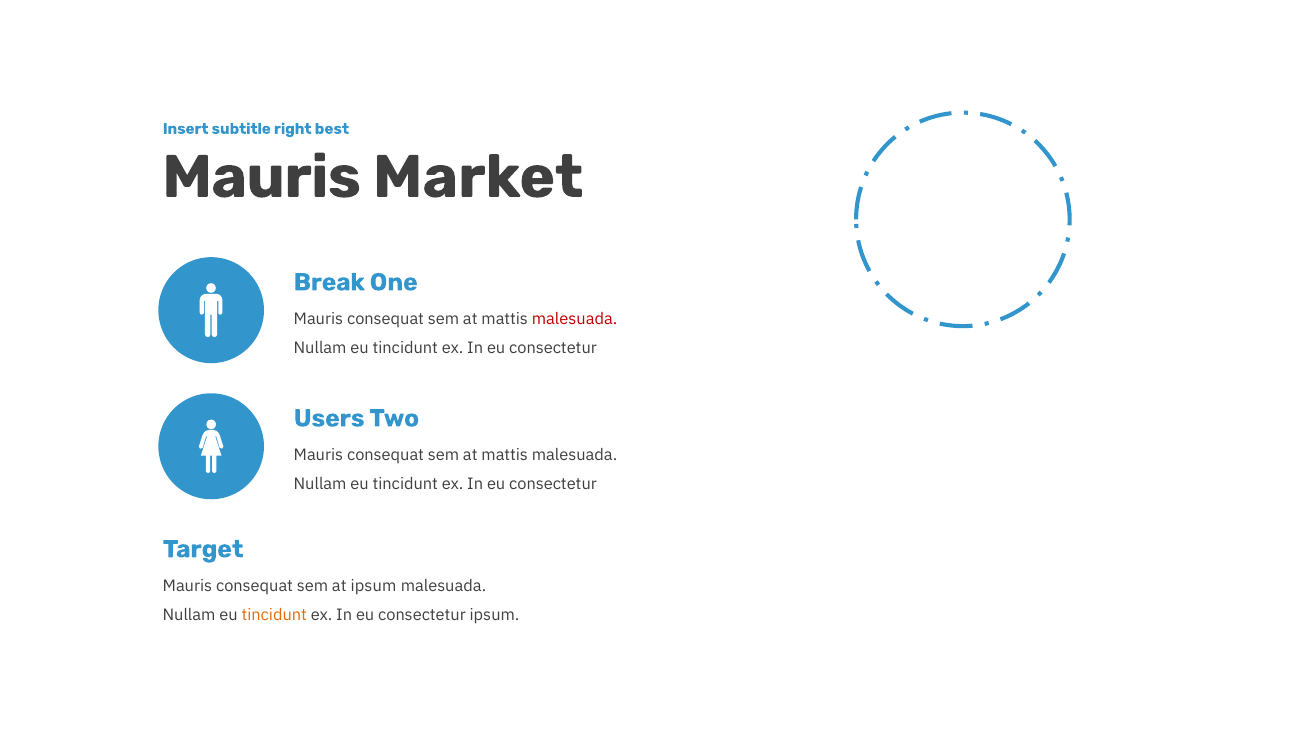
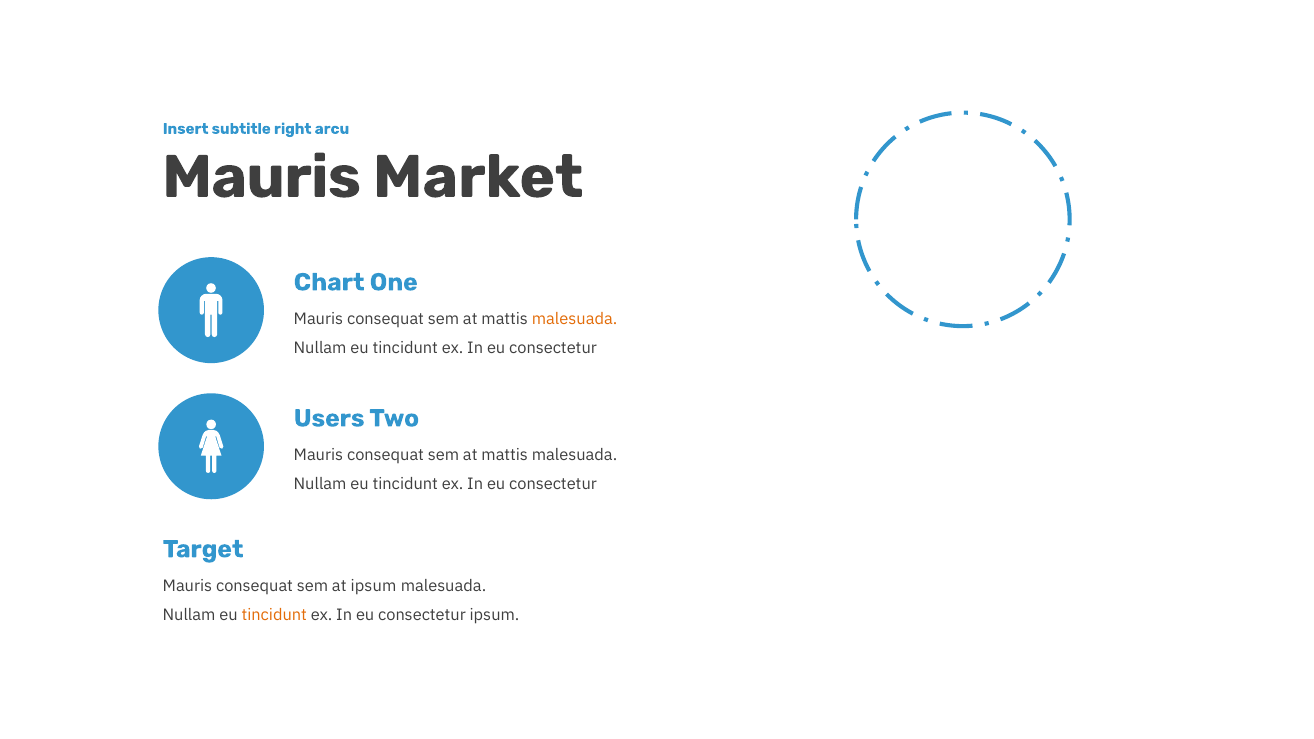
best: best -> arcu (332, 129)
Break: Break -> Chart (329, 282)
malesuada colour: red -> orange (575, 319)
